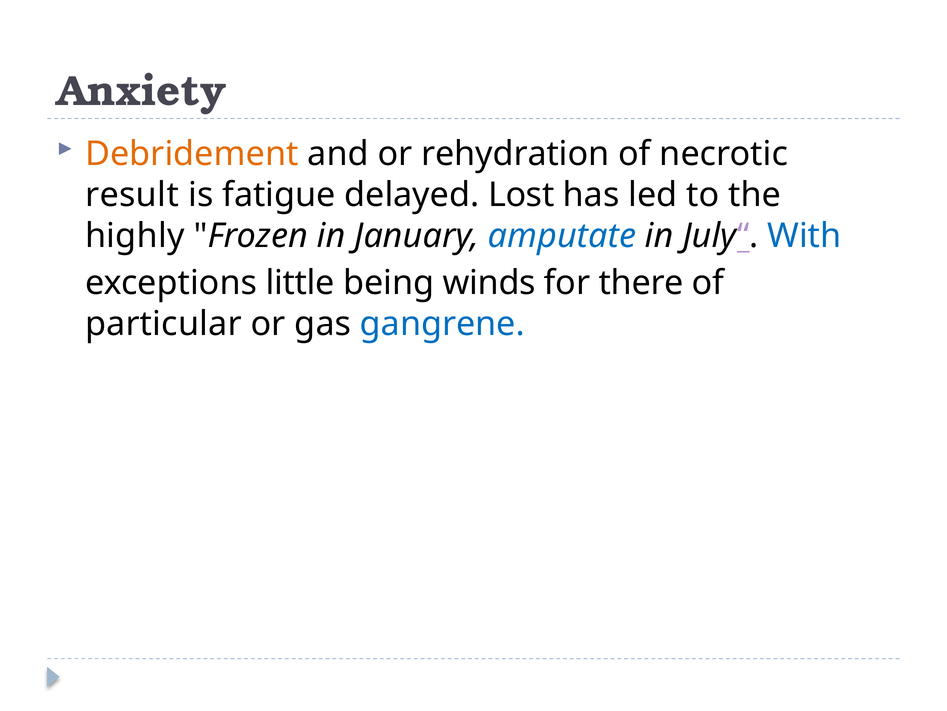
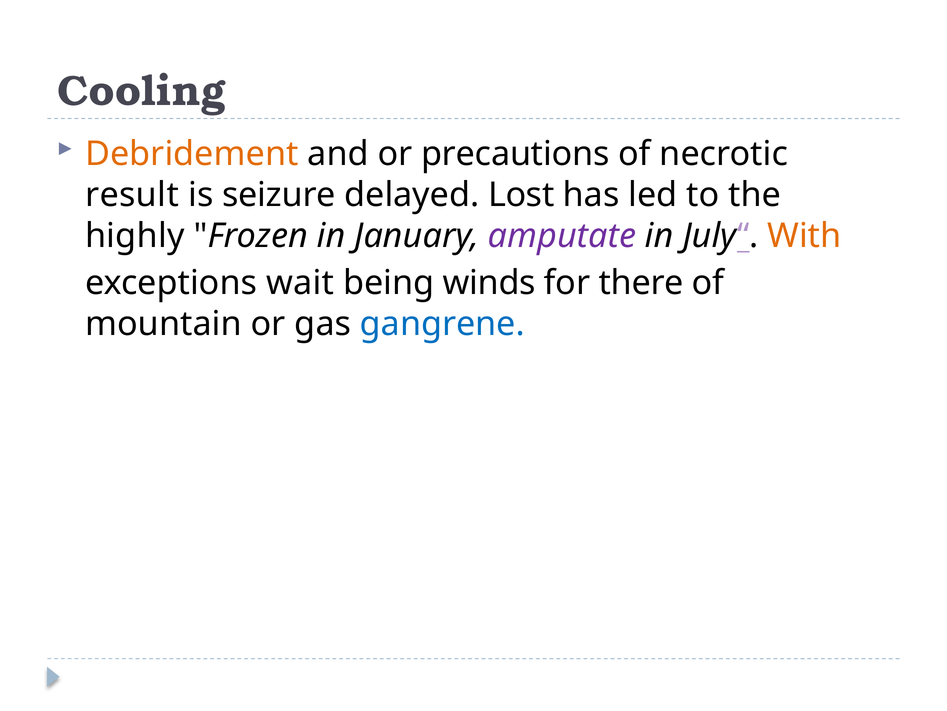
Anxiety: Anxiety -> Cooling (141, 91)
rehydration: rehydration -> precautions (515, 154)
fatigue: fatigue -> seizure (279, 195)
amputate colour: blue -> purple (562, 236)
With colour: blue -> orange (804, 236)
little: little -> wait (300, 283)
particular: particular -> mountain (163, 324)
